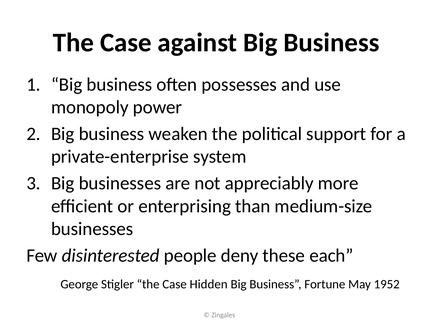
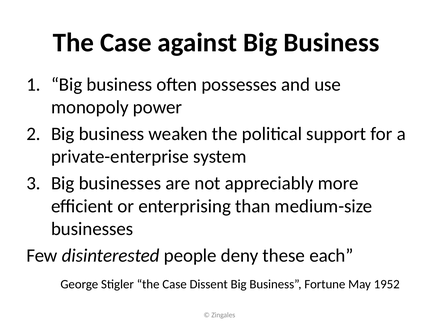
Hidden: Hidden -> Dissent (209, 284)
